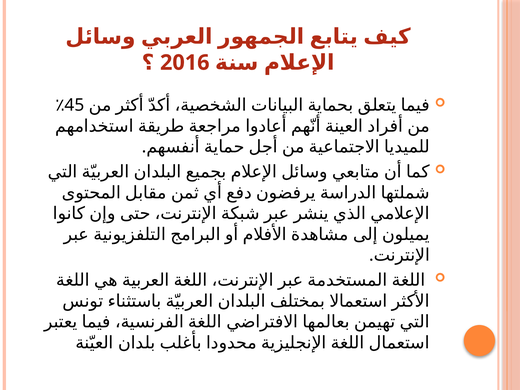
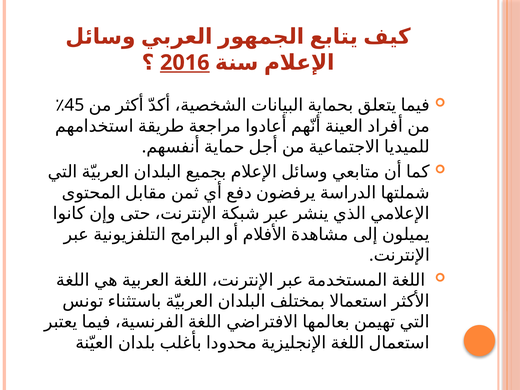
2016 underline: none -> present (185, 63)
